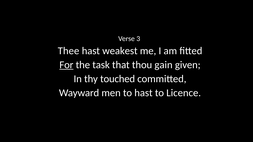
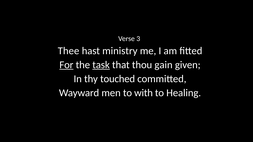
weakest: weakest -> ministry (120, 51)
task underline: none -> present (101, 65)
to hast: hast -> with (144, 93)
Licence: Licence -> Healing (184, 93)
